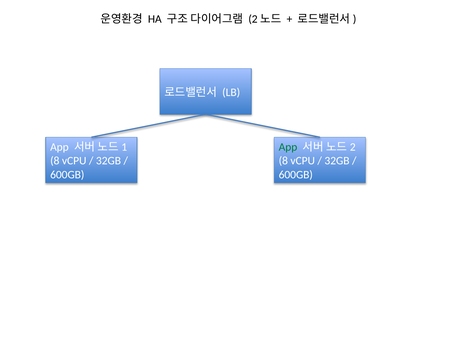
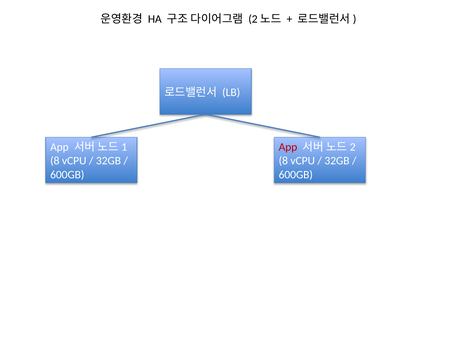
App colour: green -> red (288, 147)
